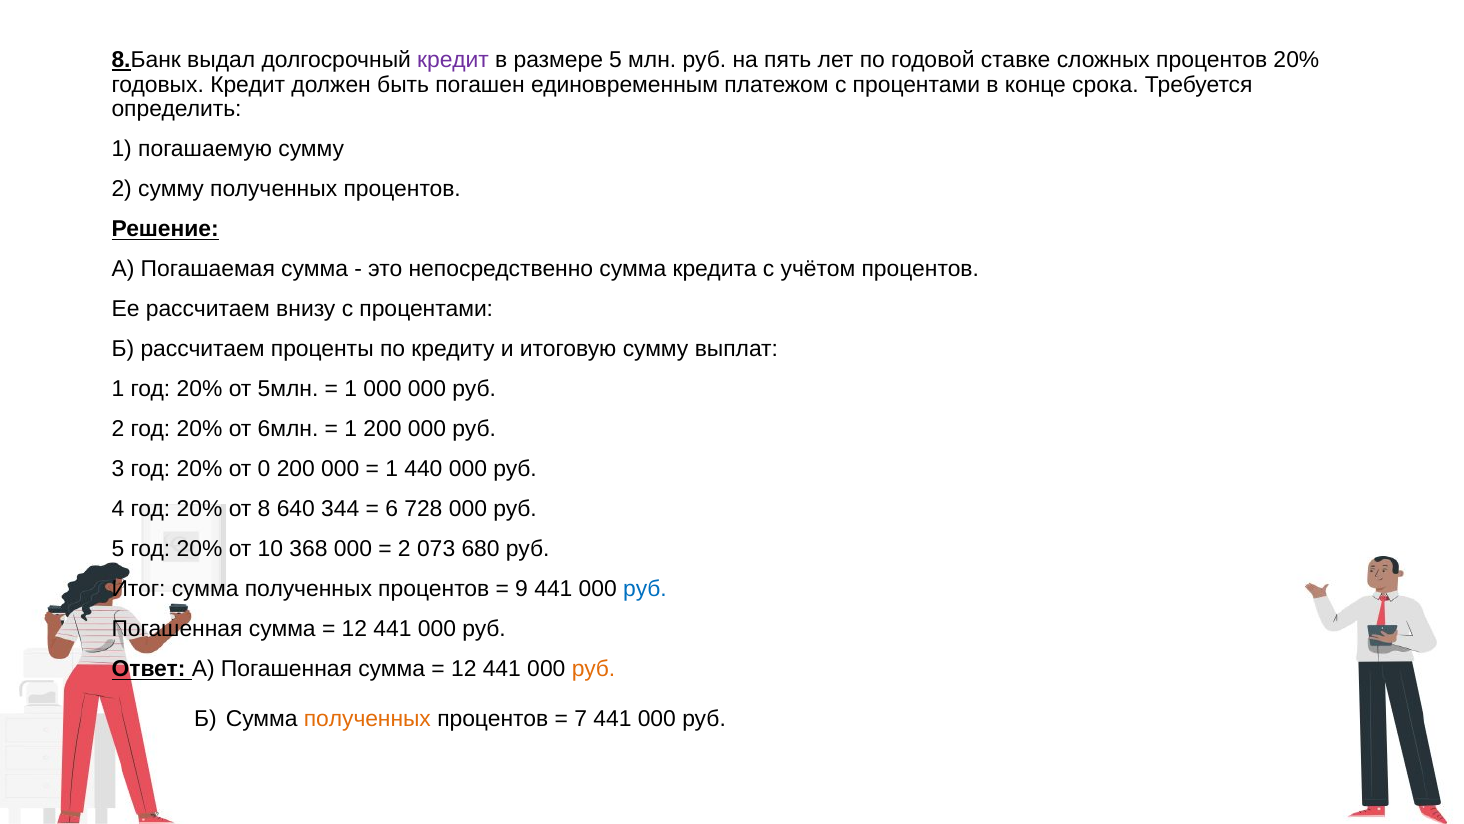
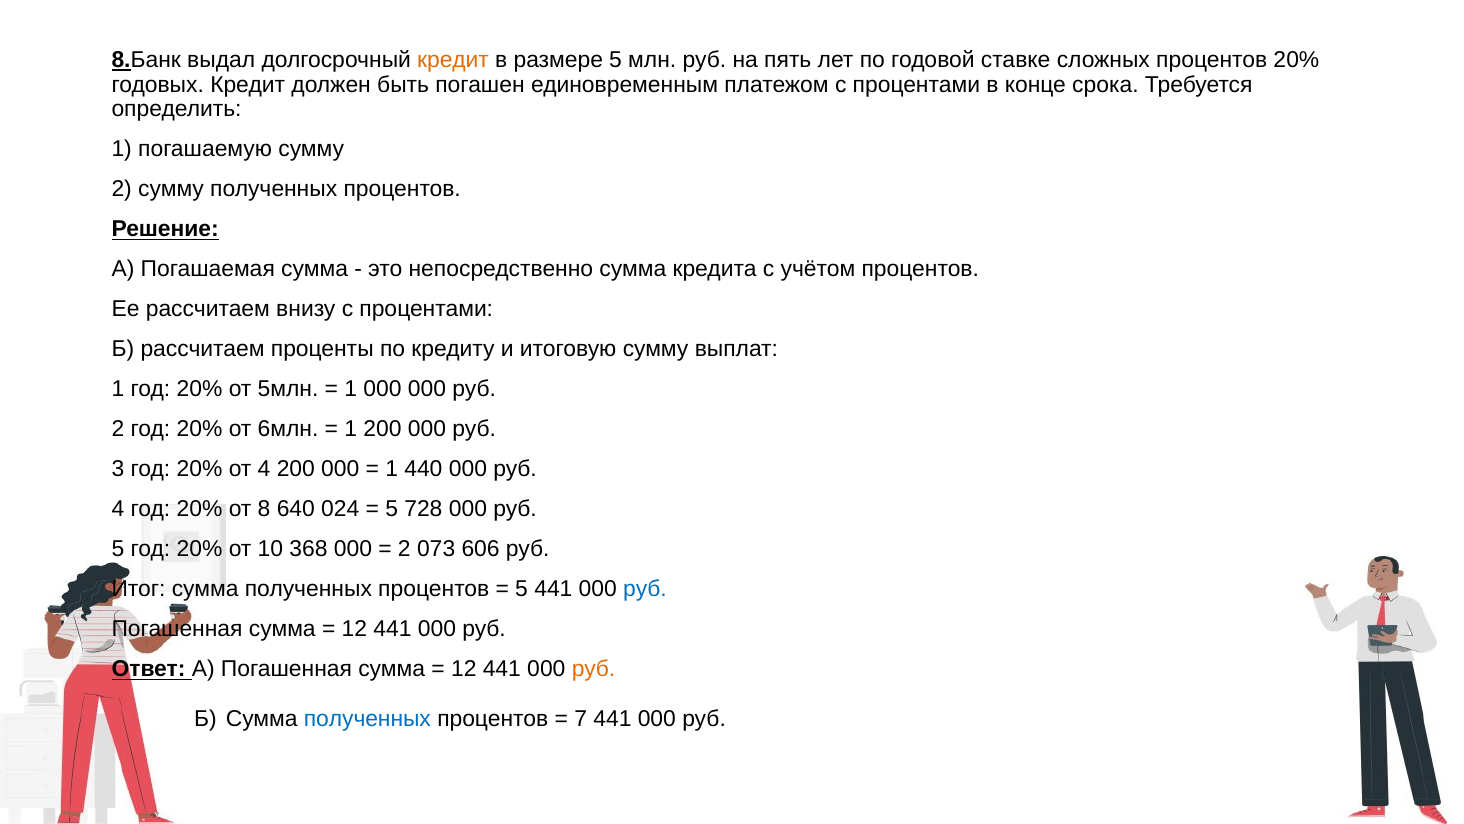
кредит colour: purple -> orange (453, 60)
от 0: 0 -> 4 (264, 469)
344: 344 -> 024 (340, 509)
6: 6 -> 5 (392, 509)
680: 680 -> 606 (481, 549)
9: 9 -> 5 (522, 589)
полученных colour: orange -> blue (367, 718)
